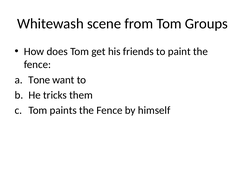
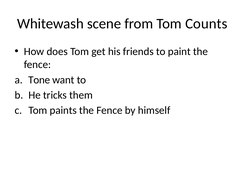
Groups: Groups -> Counts (206, 24)
